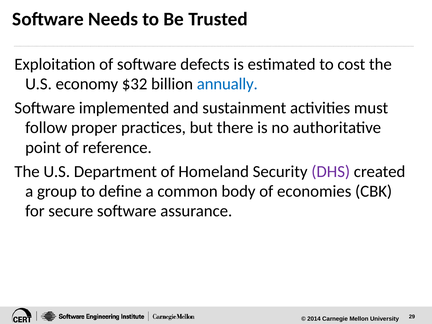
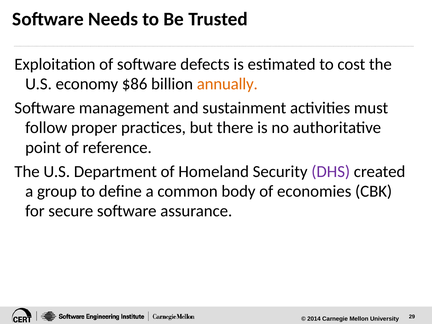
$32: $32 -> $86 (135, 84)
annually colour: blue -> orange (227, 84)
implemented: implemented -> management (124, 108)
